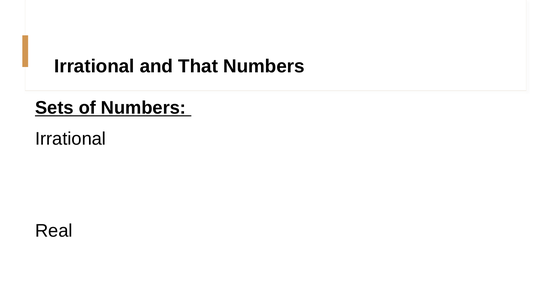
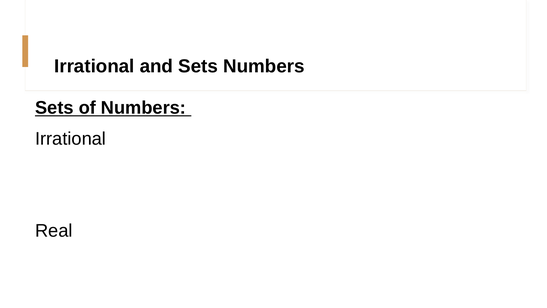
and That: That -> Sets (198, 66)
